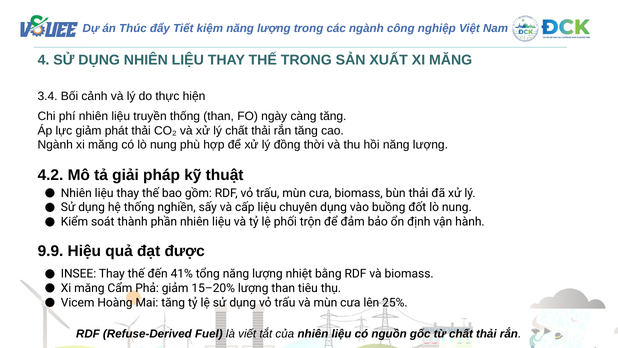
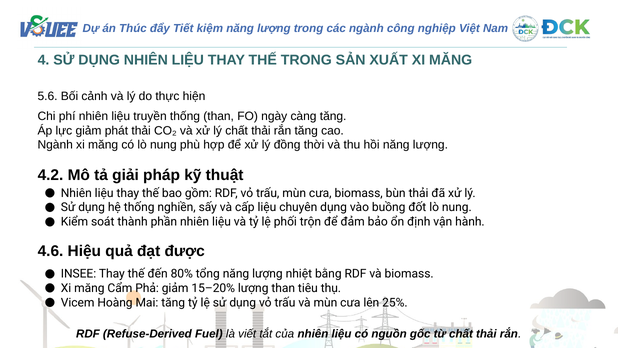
3.4: 3.4 -> 5.6 (48, 96)
9.9: 9.9 -> 4.6 (51, 251)
41%: 41% -> 80% (182, 274)
